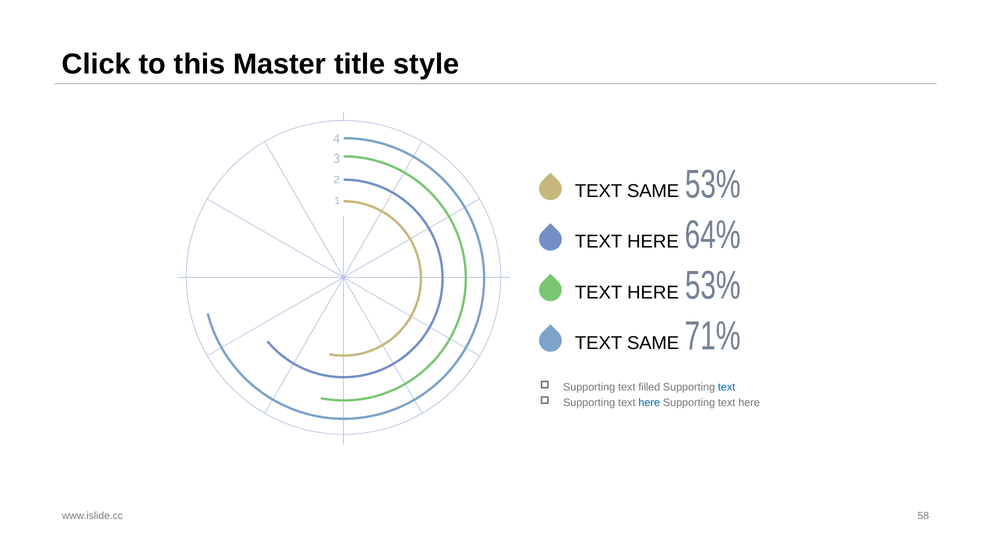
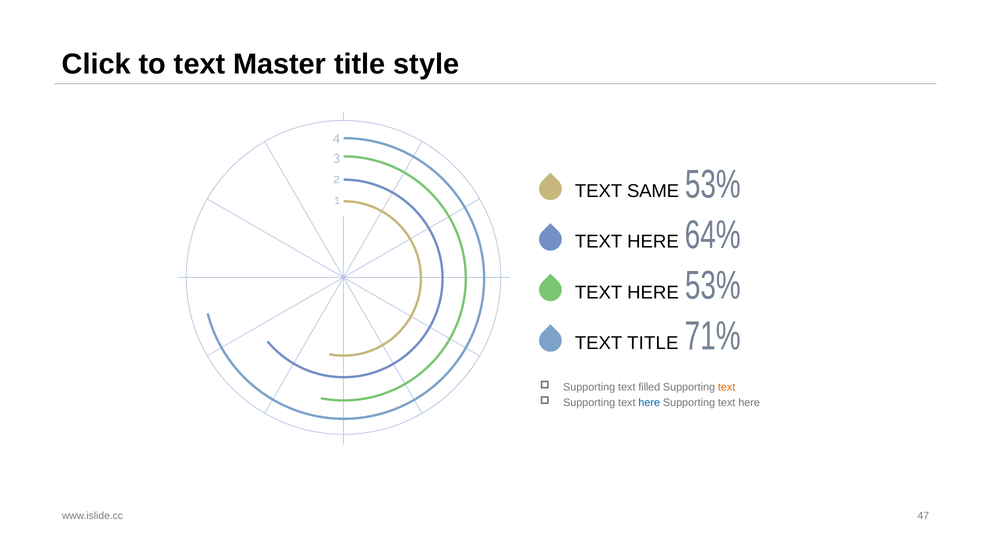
to this: this -> text (200, 64)
SAME: SAME -> TITLE (653, 343)
text colour: blue -> orange (727, 387)
58: 58 -> 47 (923, 516)
